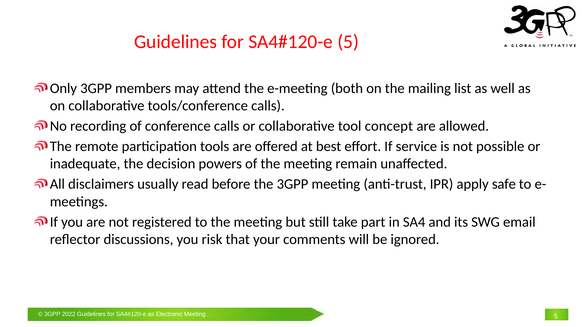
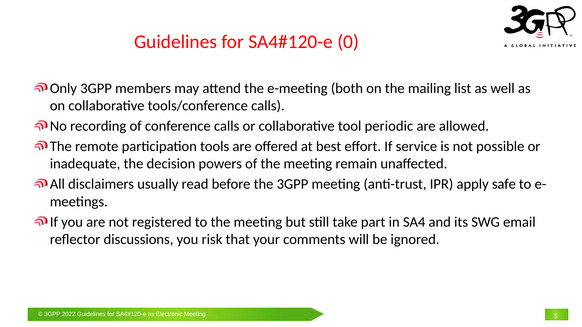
5: 5 -> 0 (348, 42)
concept: concept -> periodic (389, 126)
